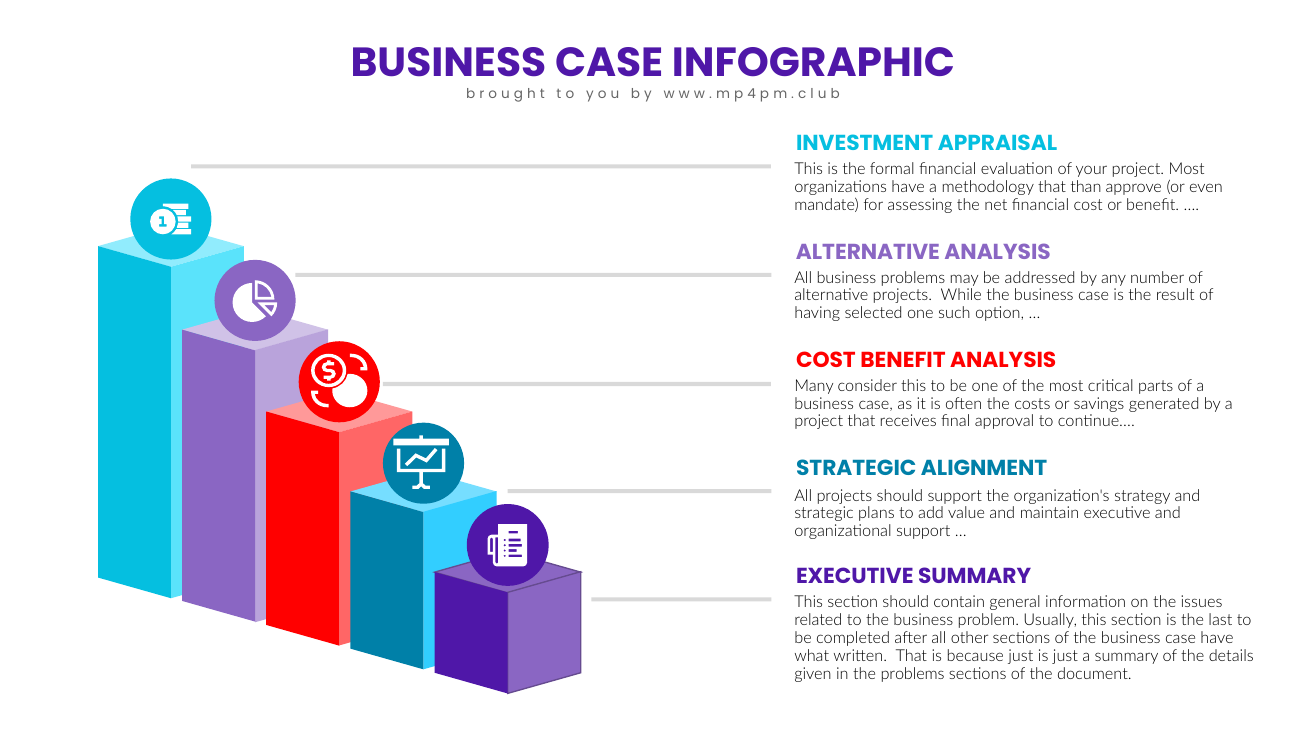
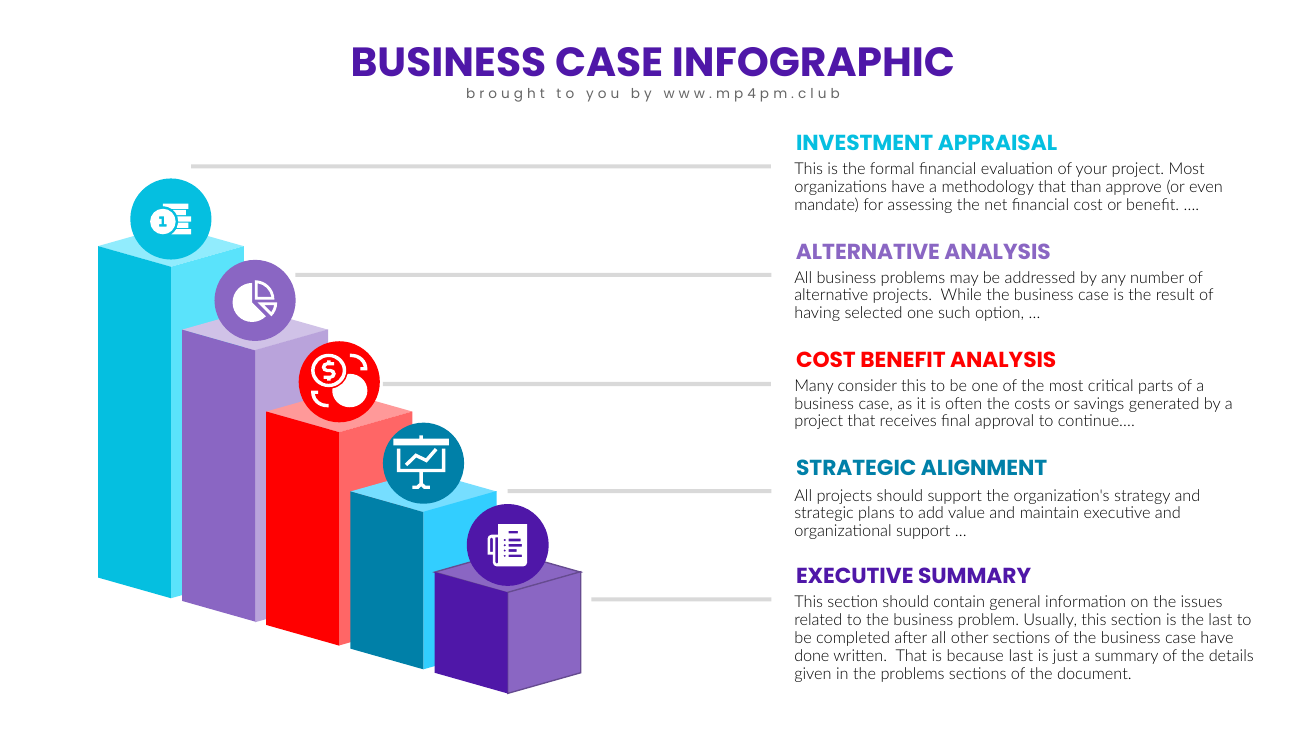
what: what -> done (812, 657)
because just: just -> last (1021, 657)
